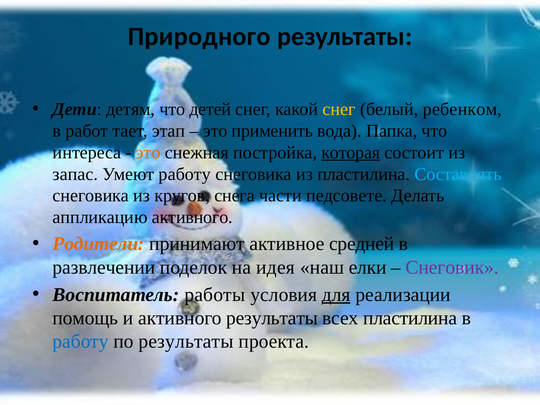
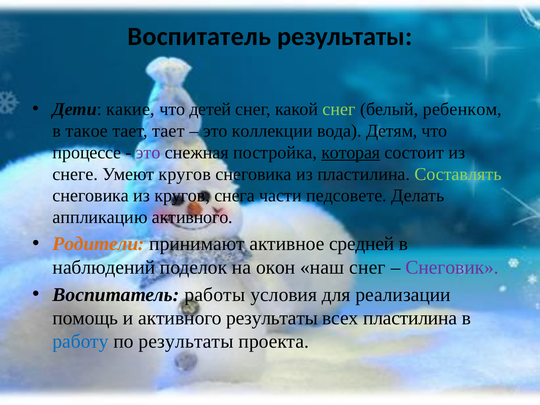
Природного: Природного -> Воспитатель (199, 36)
детям: детям -> какие (131, 109)
снег colour: yellow -> light green (339, 109)
работ: работ -> такое (87, 131)
тает этап: этап -> тает (168, 131)
применить: применить -> коллекции (272, 131)
Папка: Папка -> Детям (392, 131)
интереса: интереса -> процессе (87, 152)
это colour: orange -> purple (148, 152)
запас: запас -> снеге (75, 174)
Умеют работу: работу -> кругов (185, 174)
Составлять colour: light blue -> light green (458, 174)
развлечении: развлечении -> наблюдений (104, 267)
идея: идея -> окон (276, 267)
наш елки: елки -> снег (367, 267)
для underline: present -> none (336, 295)
